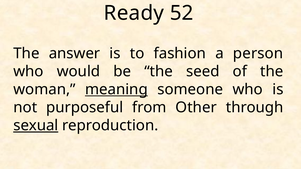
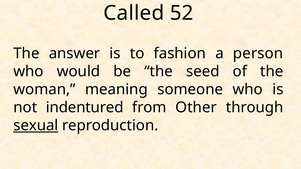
Ready: Ready -> Called (134, 13)
meaning underline: present -> none (116, 90)
purposeful: purposeful -> indentured (85, 108)
